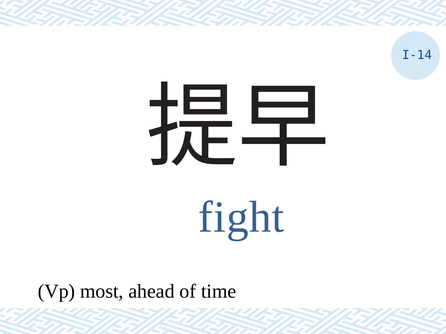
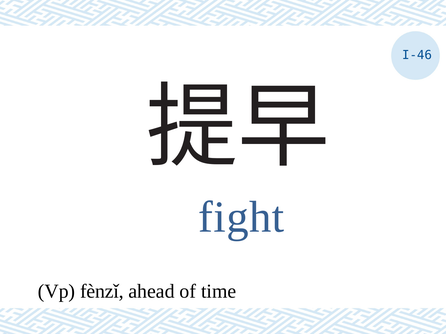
I-14: I-14 -> I-46 (417, 55)
most: most -> fènzǐ (102, 292)
